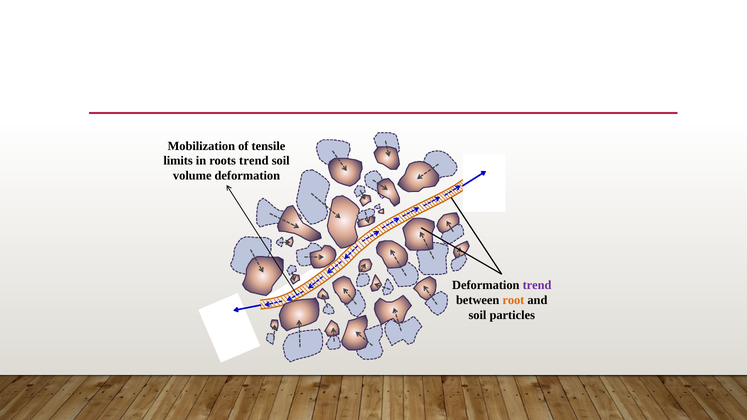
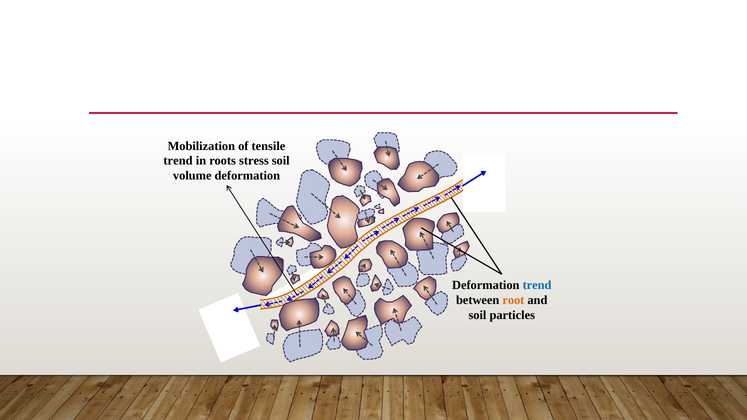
limits: limits -> trend (178, 161)
roots trend: trend -> stress (254, 161)
trend colour: purple -> blue (537, 285)
